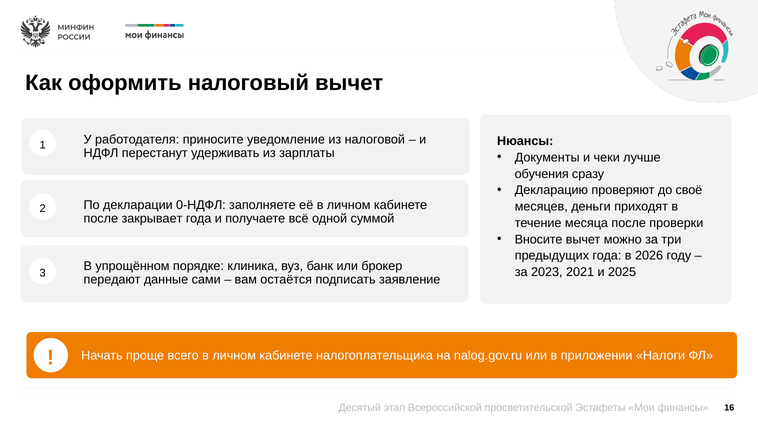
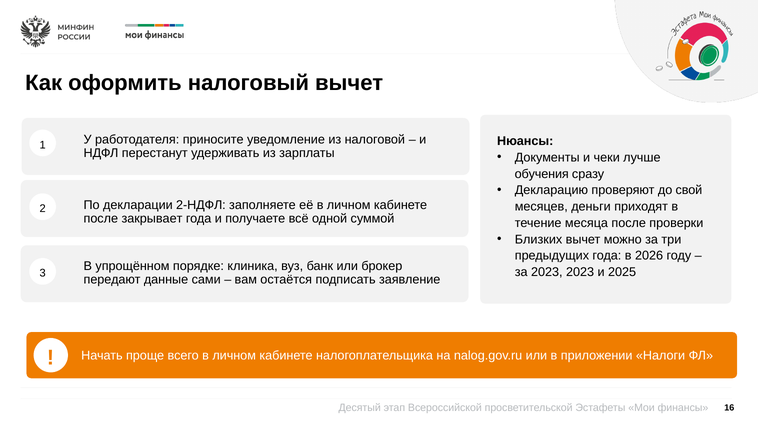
своё: своё -> свой (689, 190)
0-НДФЛ: 0-НДФЛ -> 2-НДФЛ (201, 205)
Вносите: Вносите -> Близких (539, 239)
2023 2021: 2021 -> 2023 (580, 272)
